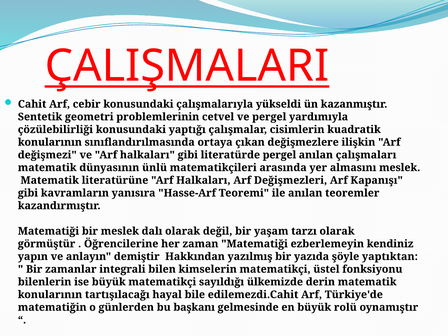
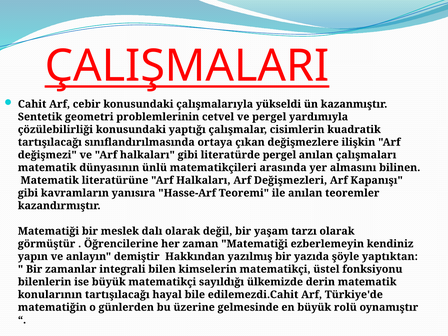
konularının: konularının -> tartışılacağı (50, 142)
almasını meslek: meslek -> bilinen (400, 168)
başkanı: başkanı -> üzerine (194, 307)
